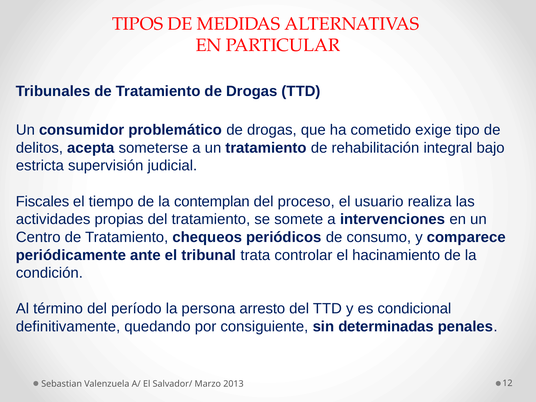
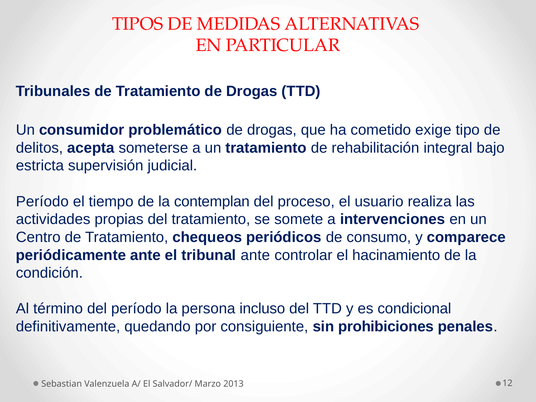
Fiscales: Fiscales -> Período (42, 201)
tribunal trata: trata -> ante (255, 255)
arresto: arresto -> incluso (262, 309)
determinadas: determinadas -> prohibiciones (386, 327)
